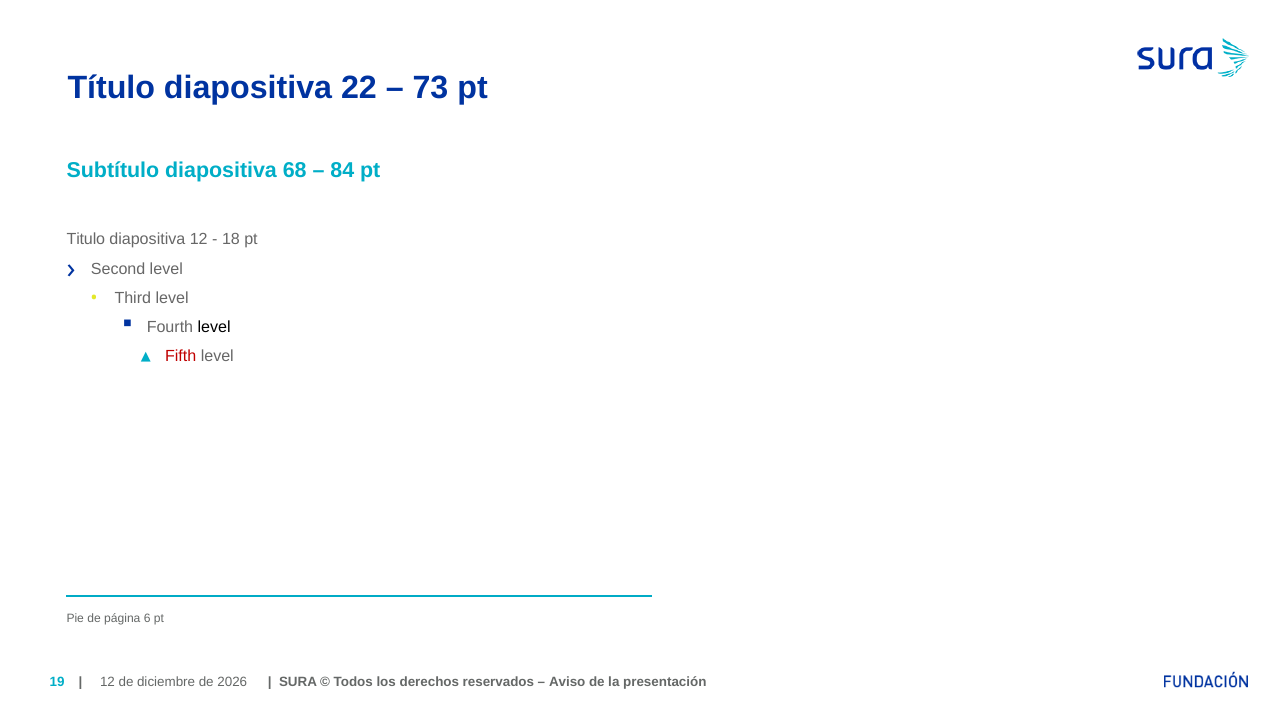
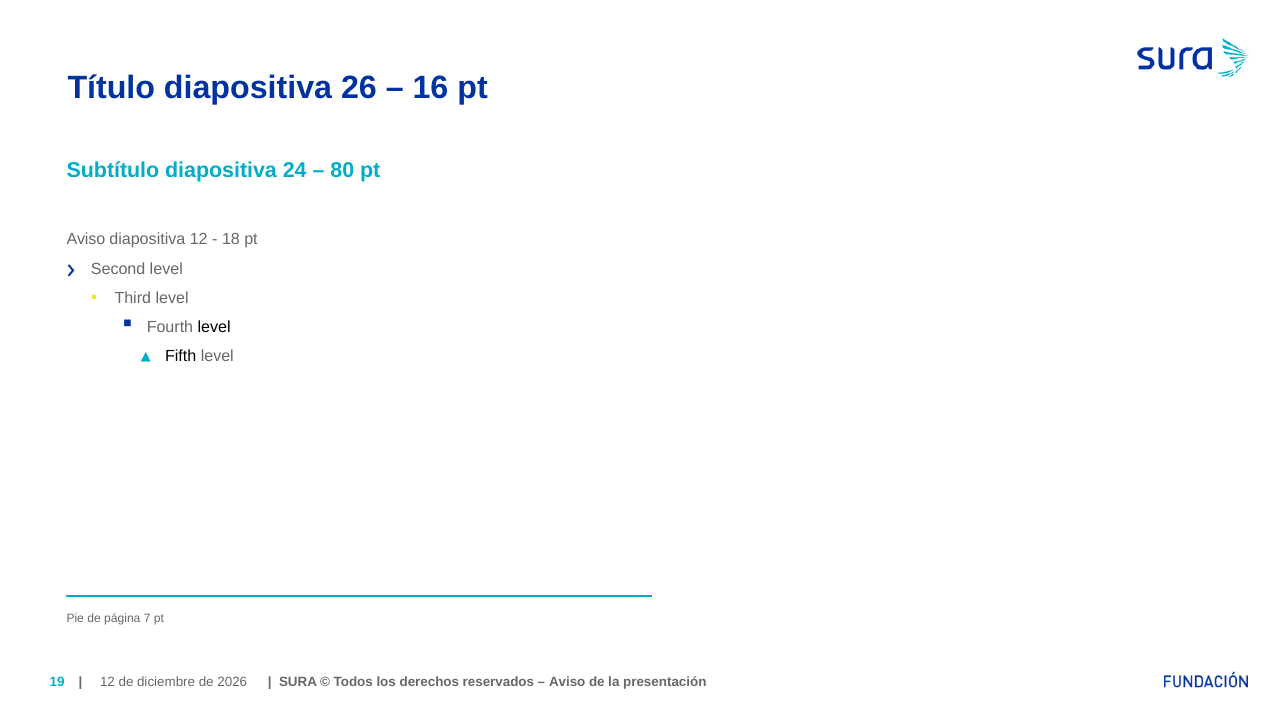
22: 22 -> 26 (359, 88)
73: 73 -> 16 (430, 88)
68: 68 -> 24 (295, 170)
84: 84 -> 80 (342, 170)
Titulo: Titulo -> Aviso (86, 240)
Fifth colour: red -> black (181, 356)
6: 6 -> 7 (147, 618)
